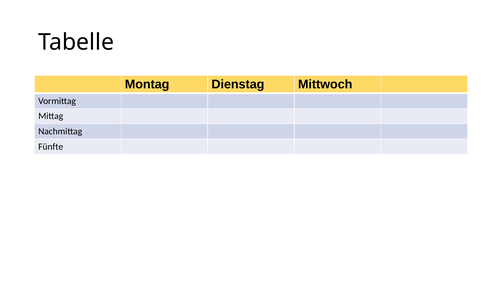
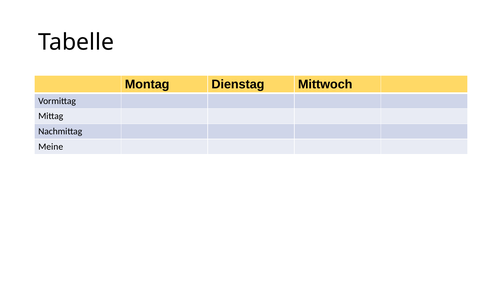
Fünfte: Fünfte -> Meine (51, 146)
